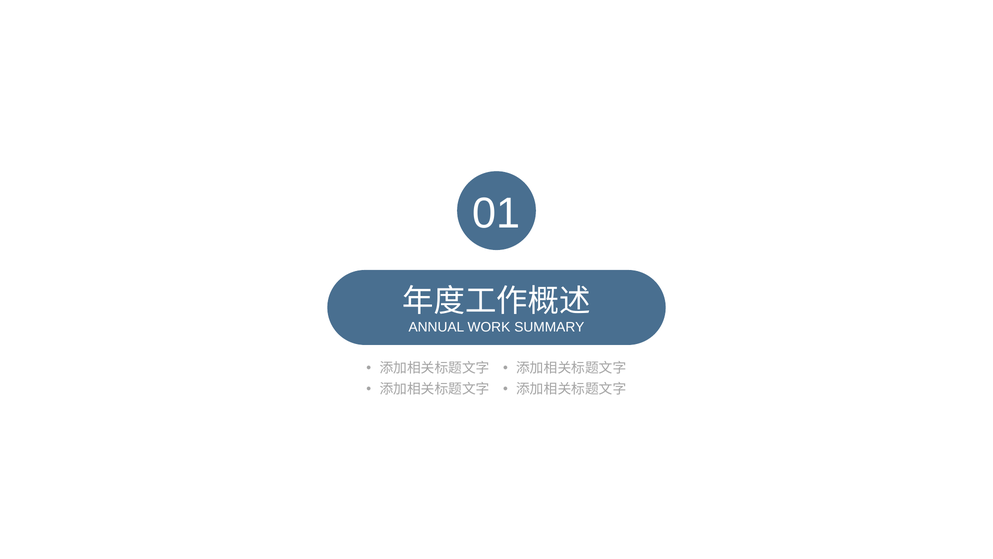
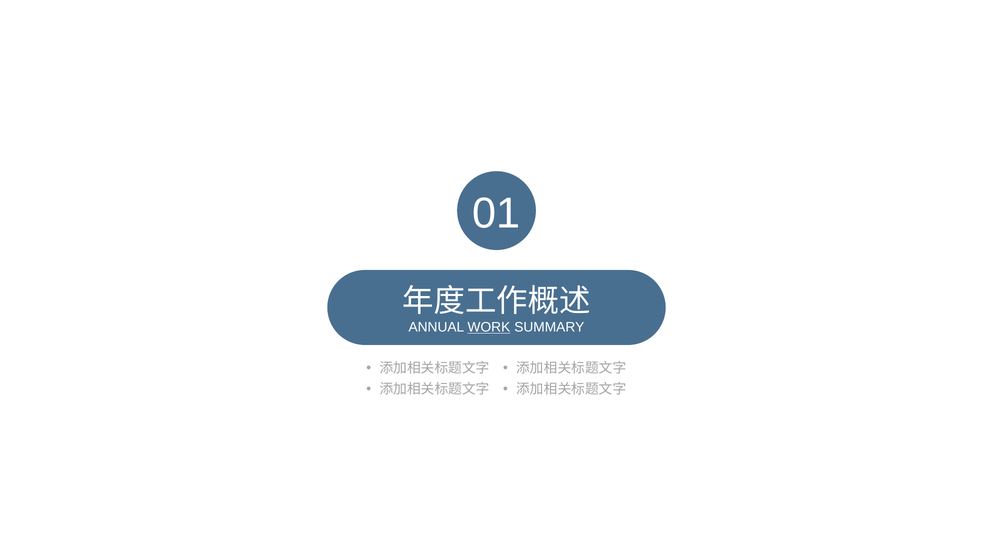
WORK underline: none -> present (489, 327)
